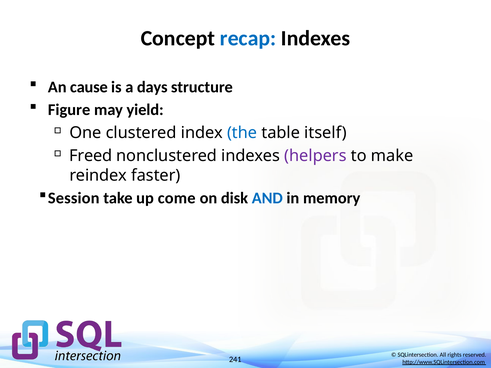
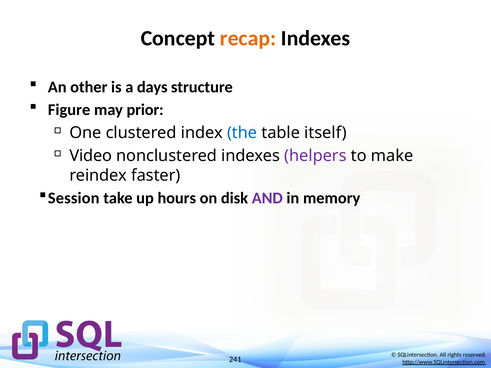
recap colour: blue -> orange (248, 38)
cause: cause -> other (89, 87)
yield: yield -> prior (145, 110)
Freed: Freed -> Video (91, 156)
come: come -> hours (177, 198)
AND colour: blue -> purple (267, 198)
